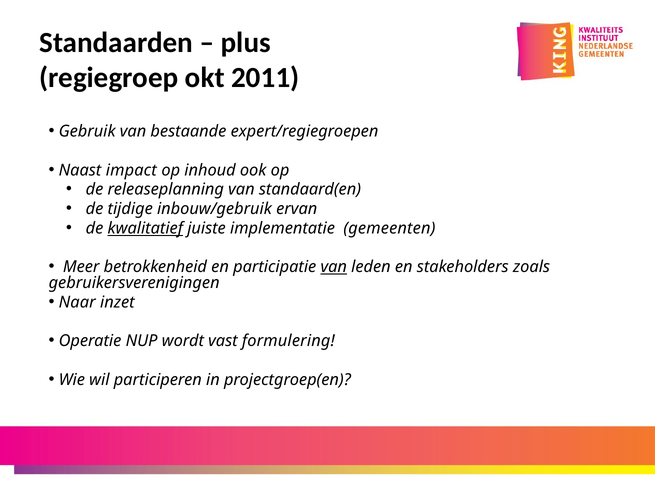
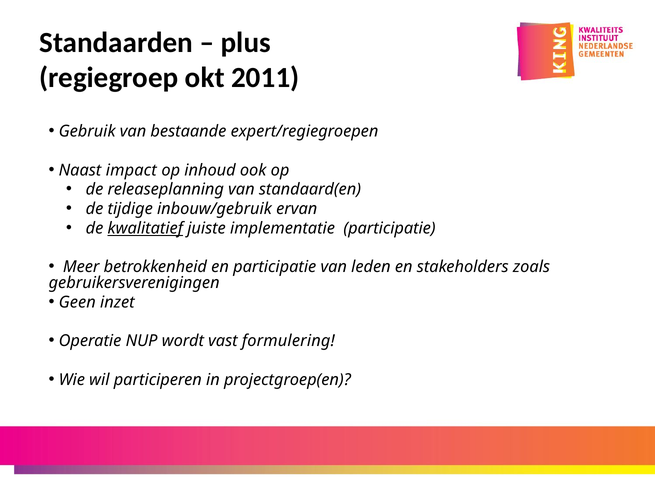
implementatie gemeenten: gemeenten -> participatie (390, 228)
van underline: present -> none (334, 267)
Naar: Naar -> Geen (77, 302)
